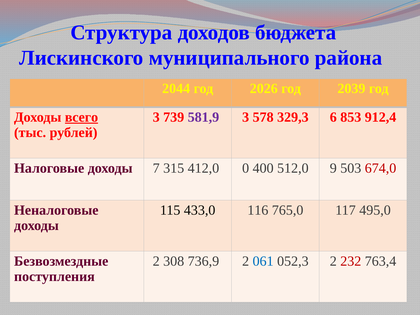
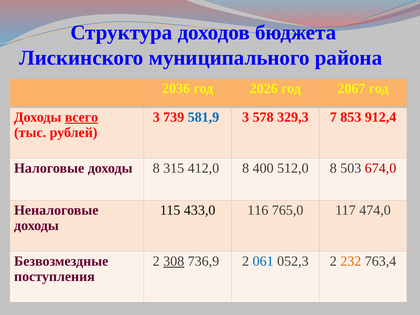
2044: 2044 -> 2036 (176, 89)
2039: 2039 -> 2067 (351, 89)
581,9 colour: purple -> blue (203, 117)
6: 6 -> 7 (333, 117)
доходы 7: 7 -> 8 (156, 168)
412,0 0: 0 -> 8 (246, 168)
512,0 9: 9 -> 8 (333, 168)
495,0: 495,0 -> 474,0 (375, 210)
308 underline: none -> present (174, 261)
232 colour: red -> orange (351, 261)
